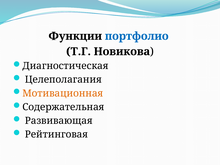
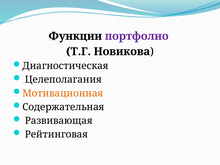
портфолио colour: blue -> purple (137, 36)
